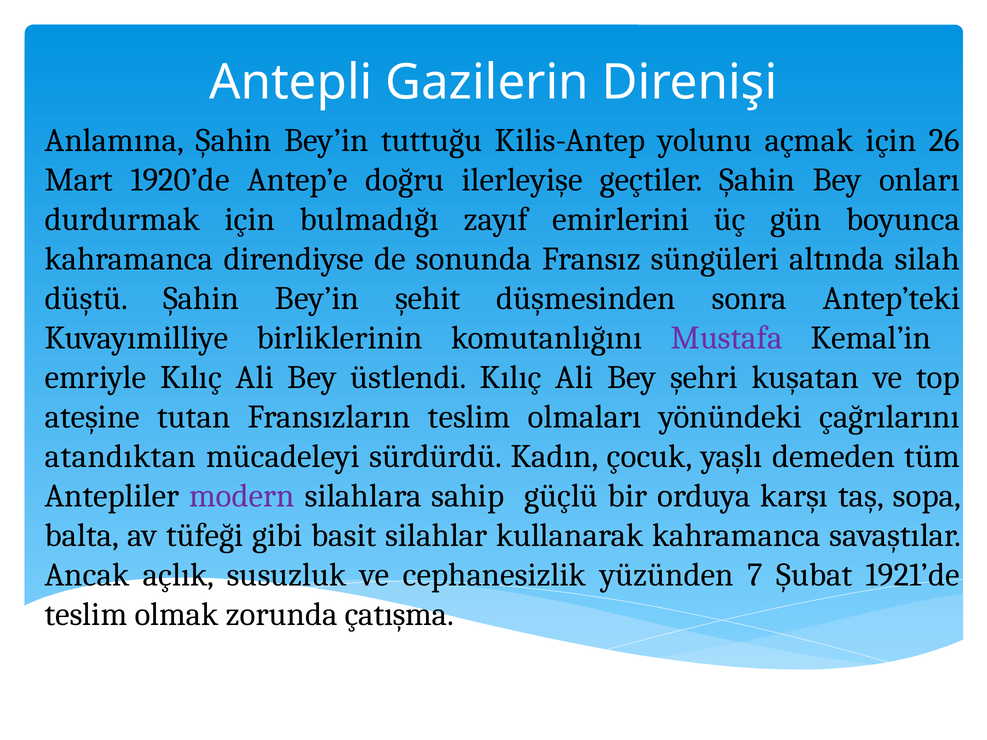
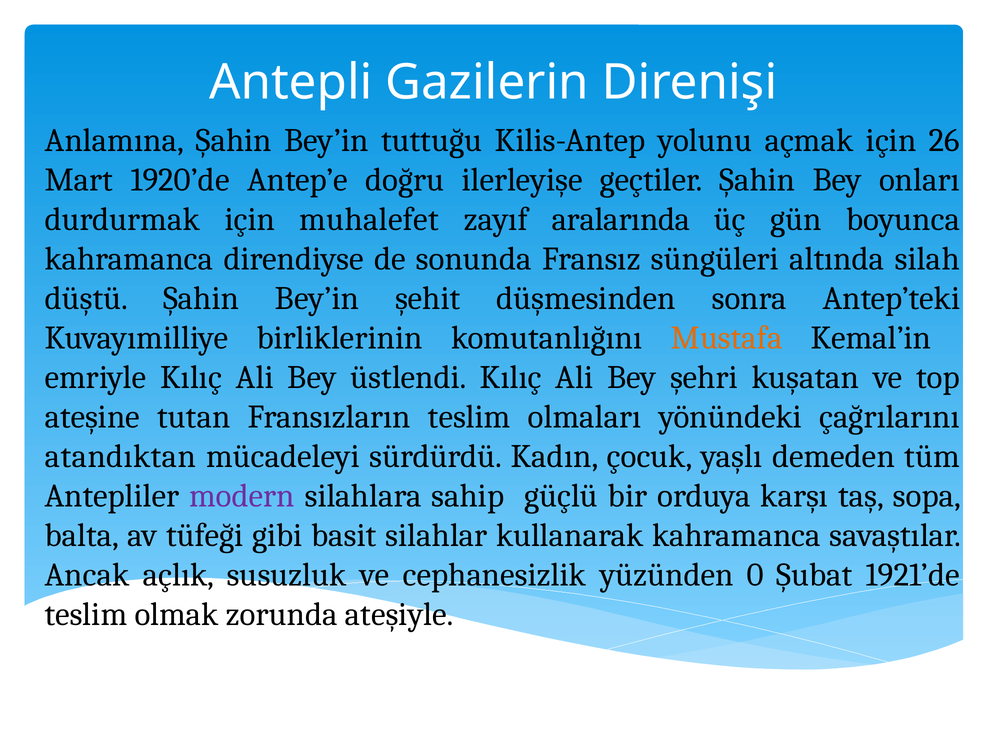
bulmadığı: bulmadığı -> muhalefet (369, 220)
emirlerini: emirlerini -> aralarında (621, 220)
Mustafa colour: purple -> orange (727, 338)
7: 7 -> 0 (755, 575)
çatışma: çatışma -> ateşiyle (399, 614)
